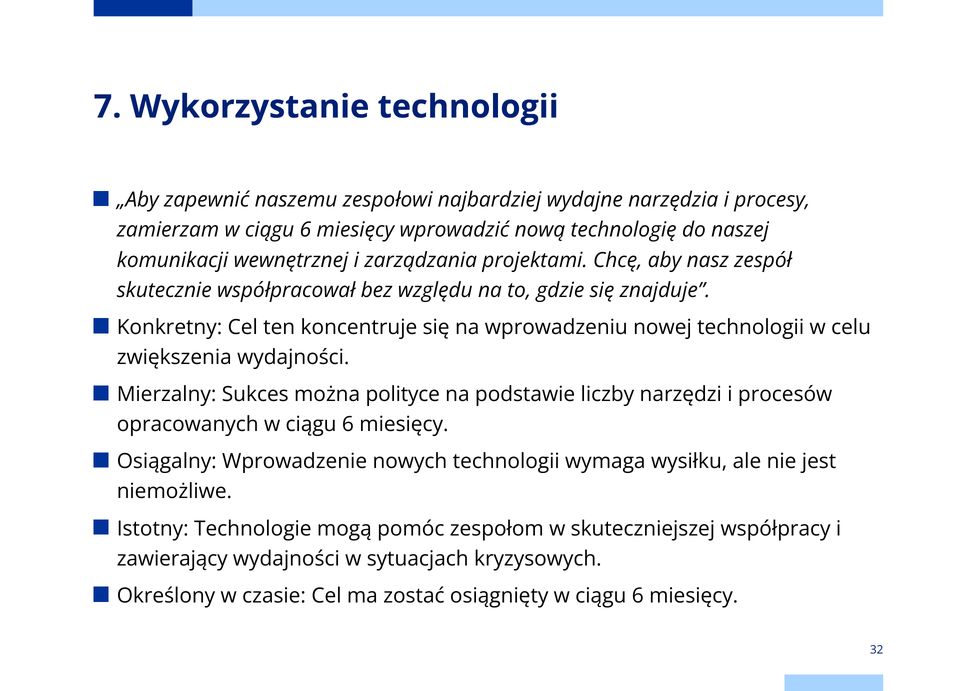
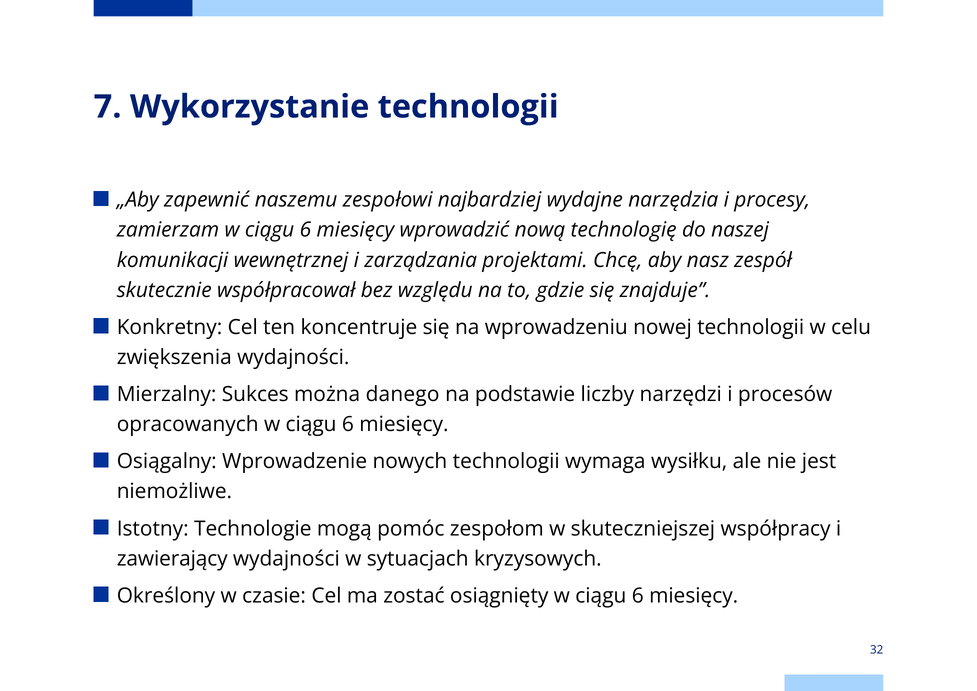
polityce: polityce -> danego (403, 394)
